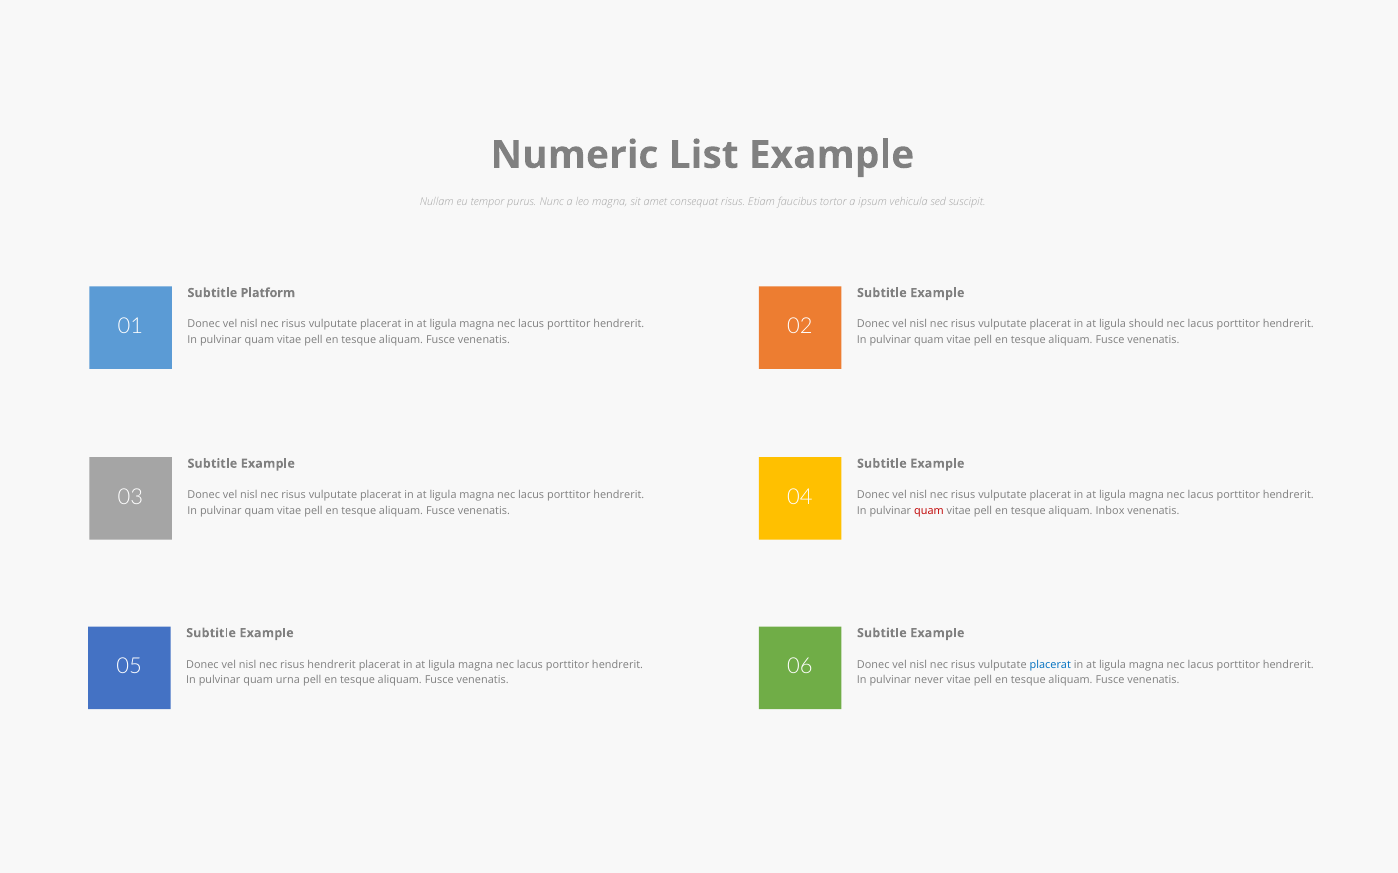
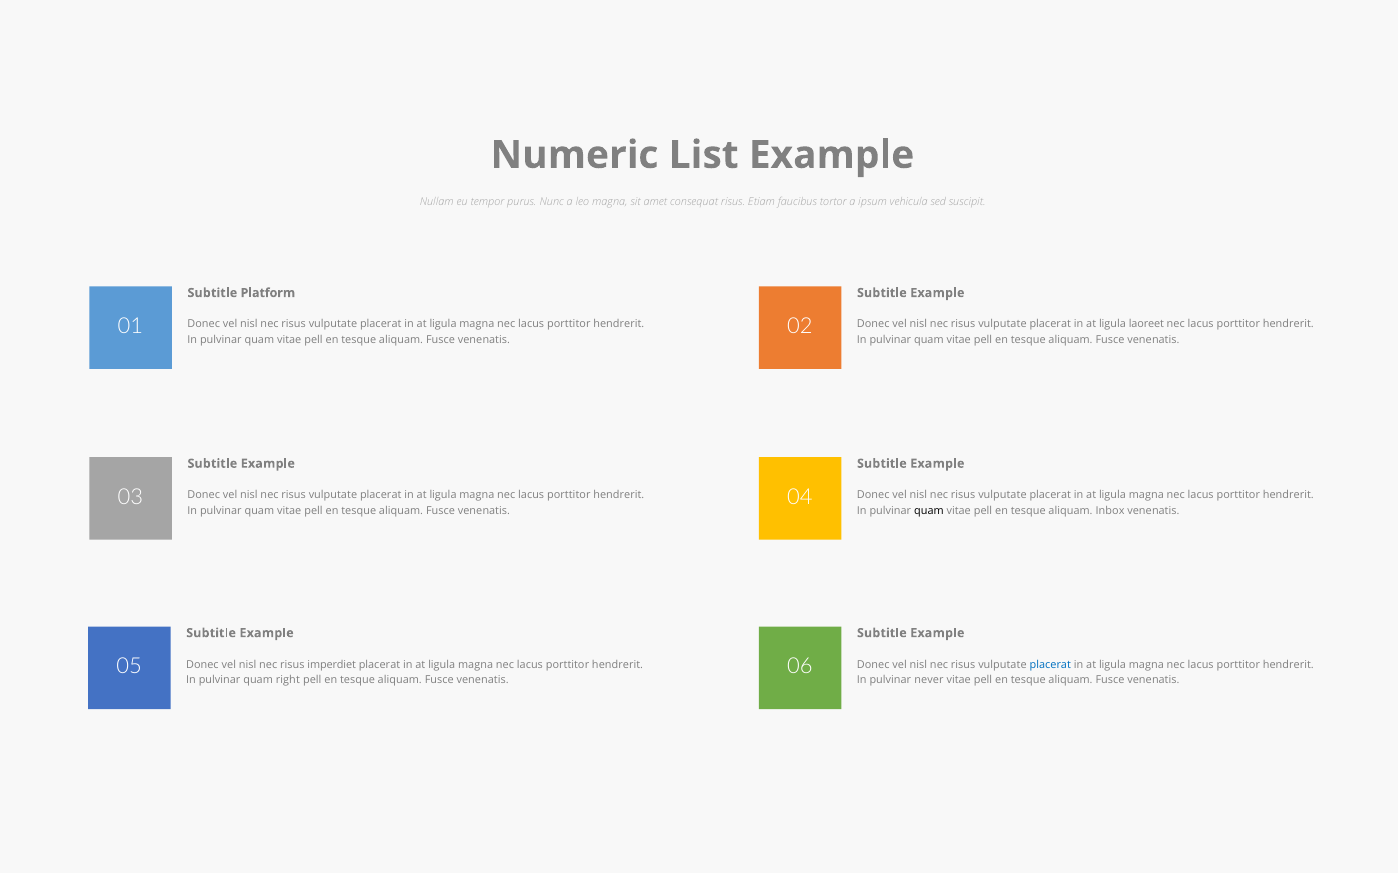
should: should -> laoreet (1146, 325)
quam colour: red -> black (929, 511)
risus hendrerit: hendrerit -> imperdiet (332, 665)
urna: urna -> right (288, 681)
